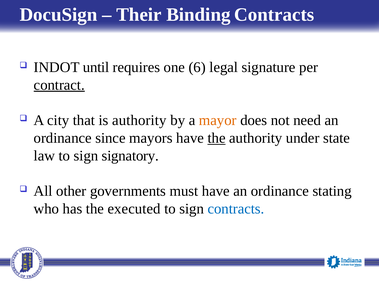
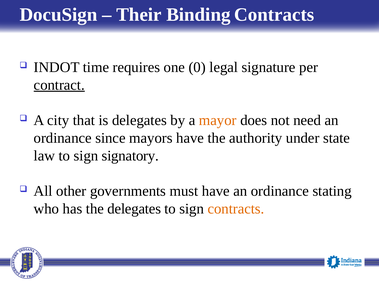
until: until -> time (96, 67)
6: 6 -> 0 (197, 67)
is authority: authority -> delegates (139, 120)
the underline: present -> none (217, 138)
the executed: executed -> delegates (134, 209)
contracts colour: blue -> orange (236, 209)
